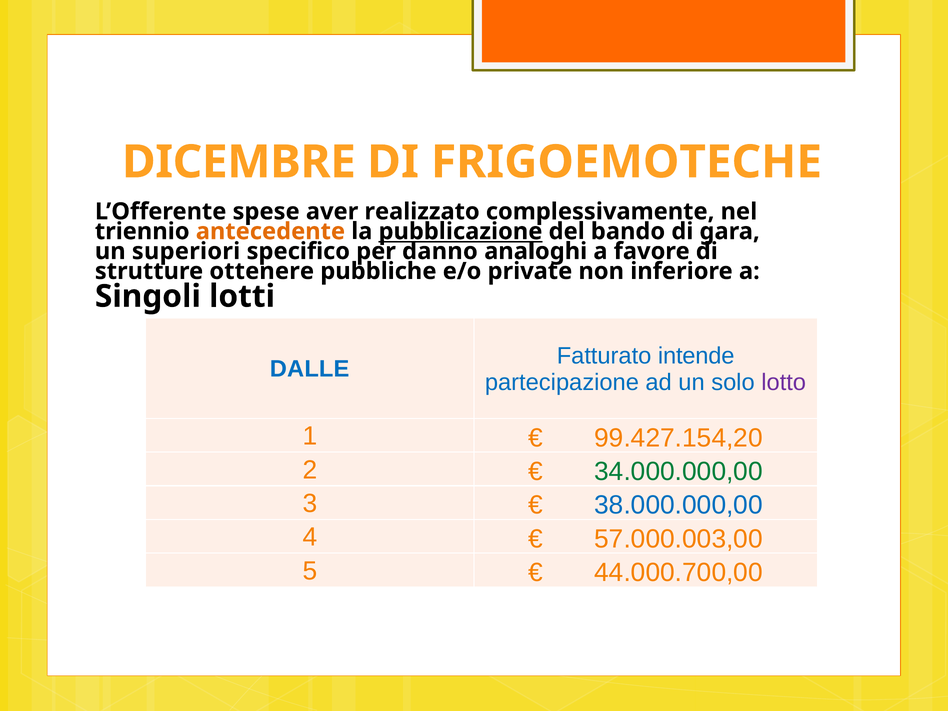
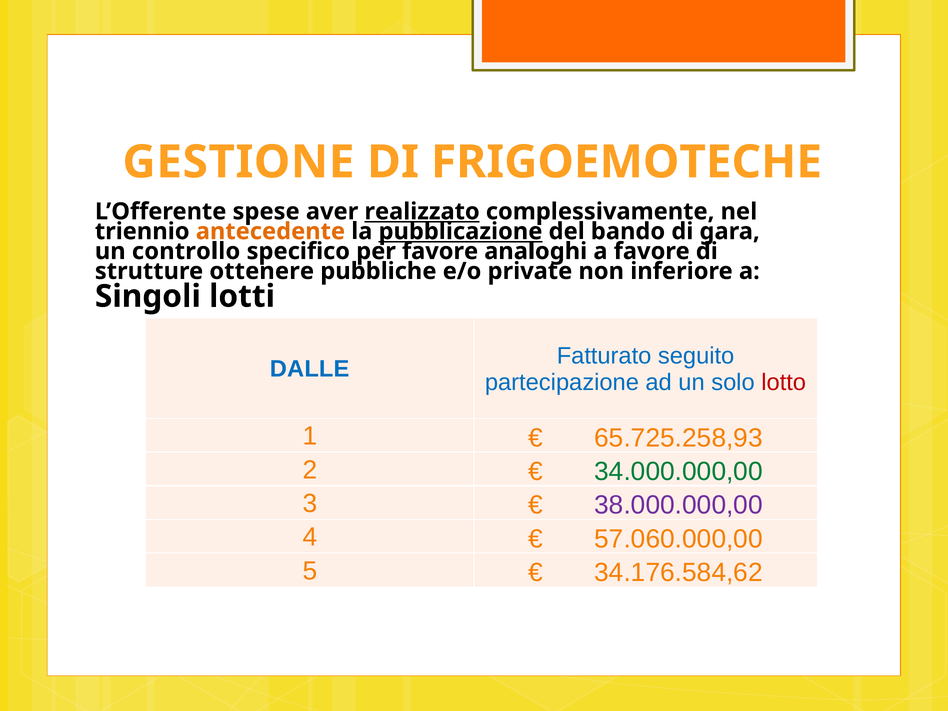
DICEMBRE: DICEMBRE -> GESTIONE (238, 162)
realizzato underline: none -> present (422, 211)
superiori: superiori -> controllo (186, 251)
per danno: danno -> favore (440, 251)
intende: intende -> seguito (696, 356)
lotto colour: purple -> red (784, 382)
99.427.154,20: 99.427.154,20 -> 65.725.258,93 (679, 438)
38.000.000,00 colour: blue -> purple (679, 505)
57.000.003,00: 57.000.003,00 -> 57.060.000,00 (679, 539)
44.000.700,00: 44.000.700,00 -> 34.176.584,62 (679, 573)
